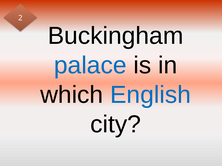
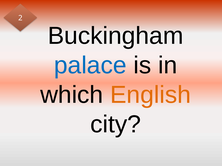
English colour: blue -> orange (150, 95)
